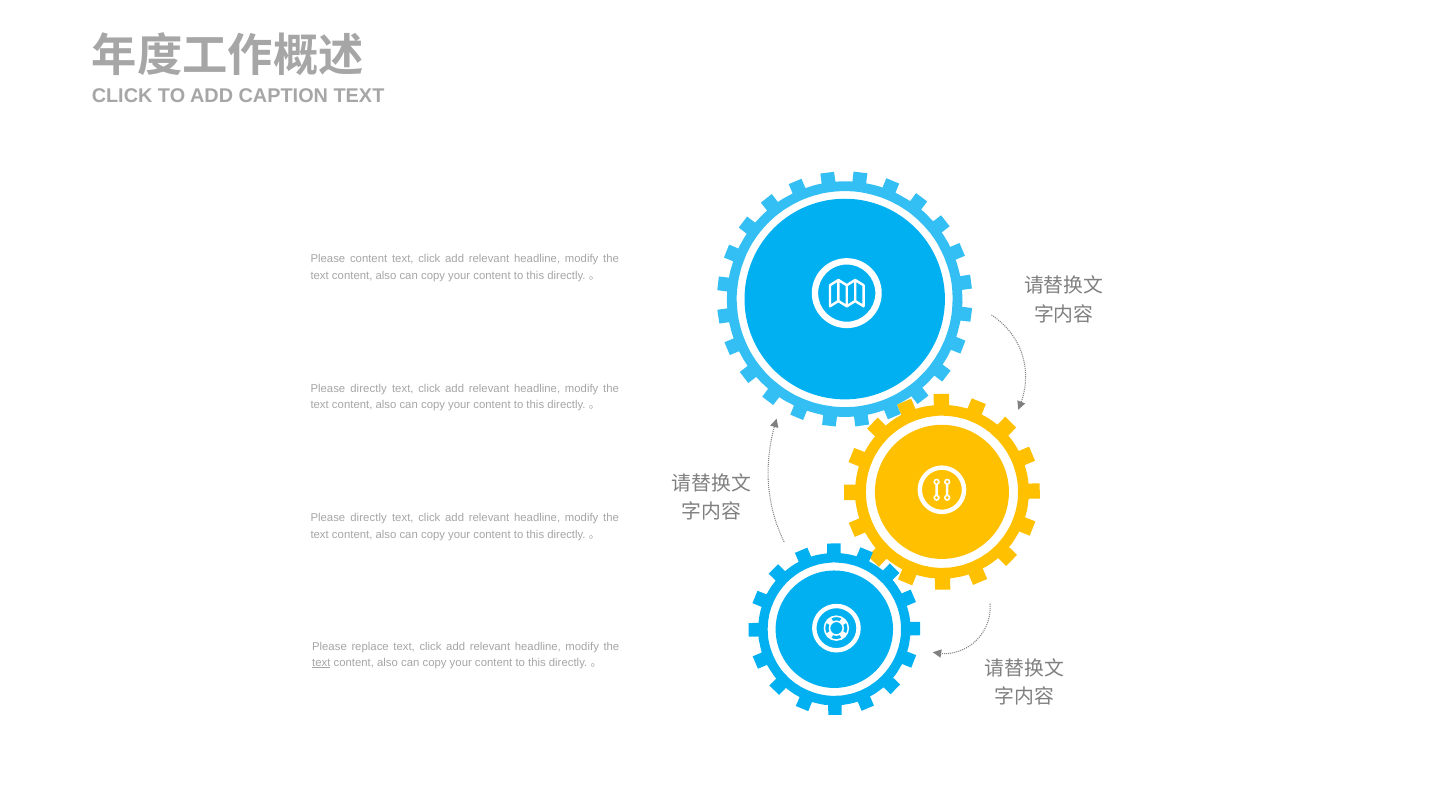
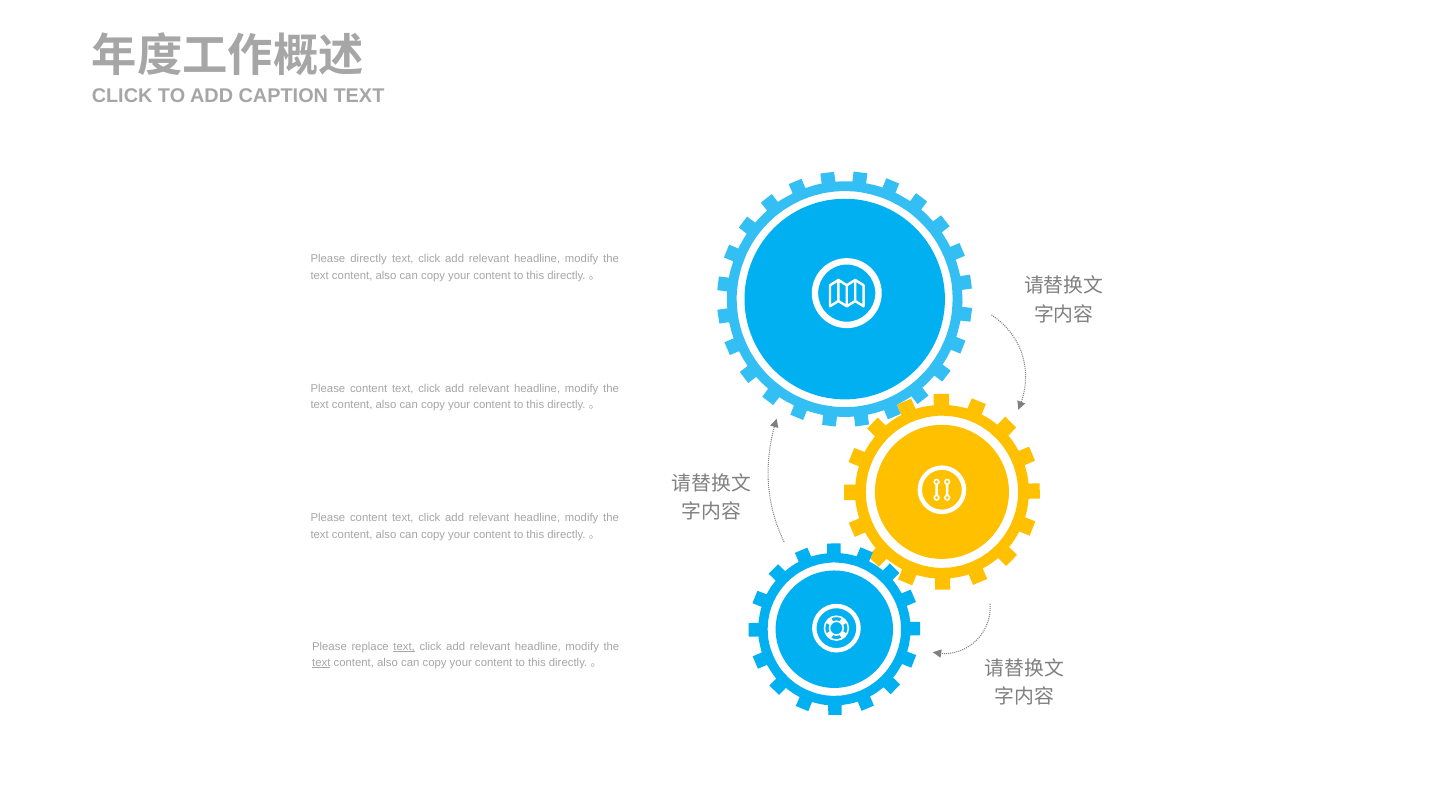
Please content: content -> directly (369, 259)
directly: directly -> content (369, 388)
directly: directly -> content (369, 518)
text underline: none -> present (404, 646)
